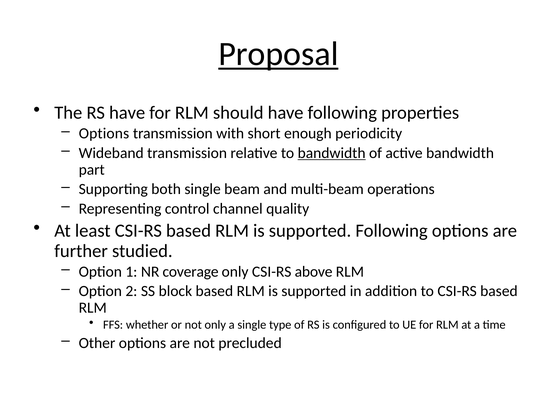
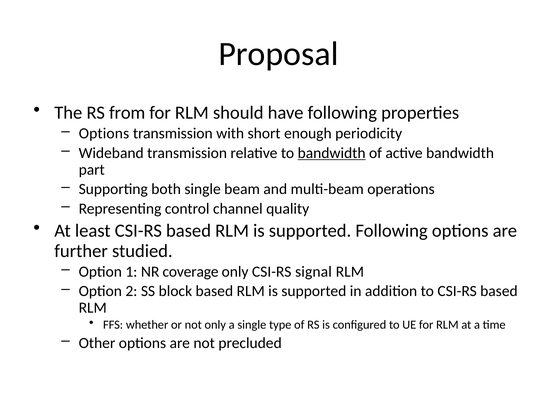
Proposal underline: present -> none (278, 54)
RS have: have -> from (127, 113)
above: above -> signal (313, 271)
